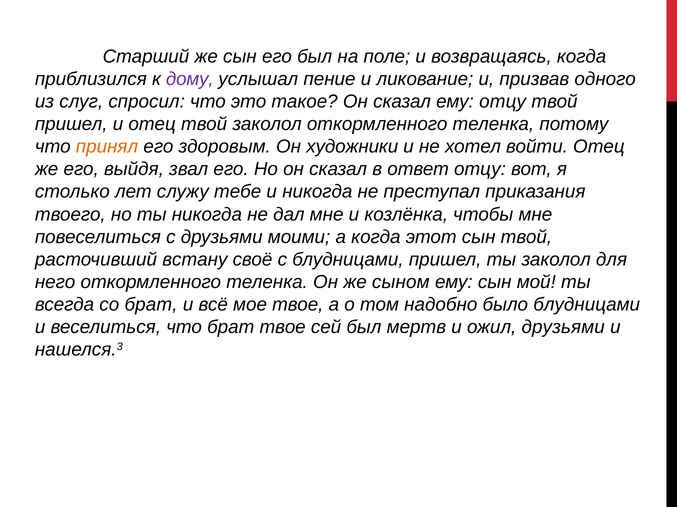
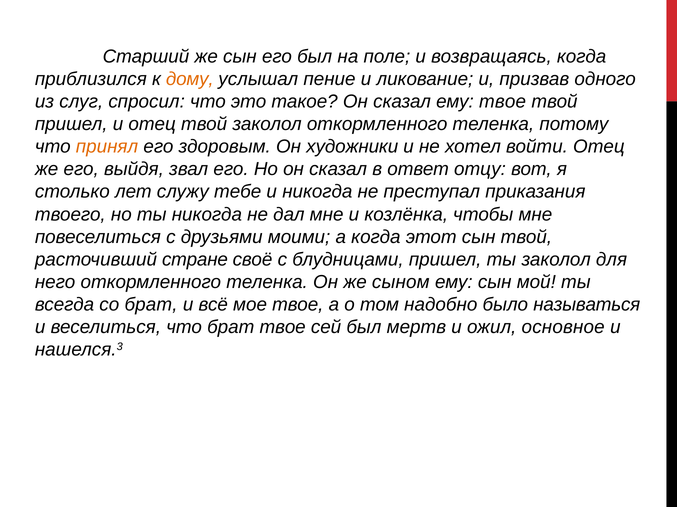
дому colour: purple -> orange (190, 79)
ему отцу: отцу -> твое (503, 102)
встану: встану -> стране (195, 260)
было блудницами: блудницами -> называться (587, 305)
ожил друзьями: друзьями -> основное (563, 328)
